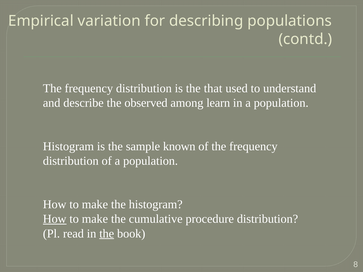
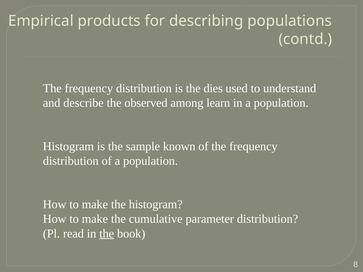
variation: variation -> products (109, 21)
that: that -> dies (213, 89)
How underline: present -> none (55, 219)
procedure: procedure -> parameter (210, 219)
